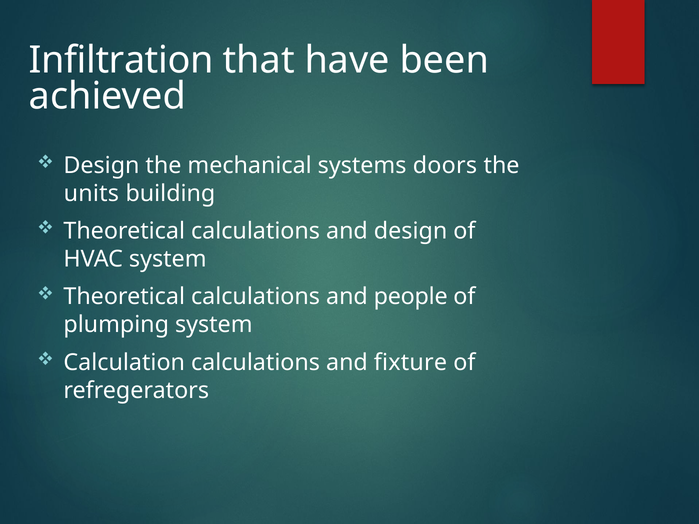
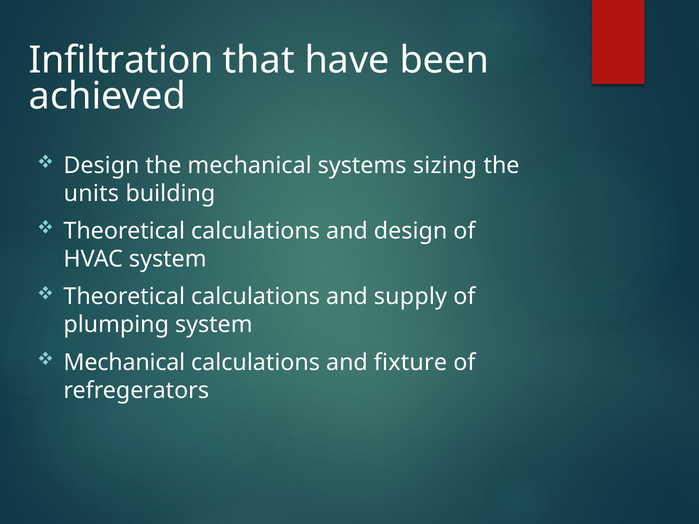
doors: doors -> sizing (445, 166)
people: people -> supply (410, 297)
Calculation: Calculation -> Mechanical (124, 363)
